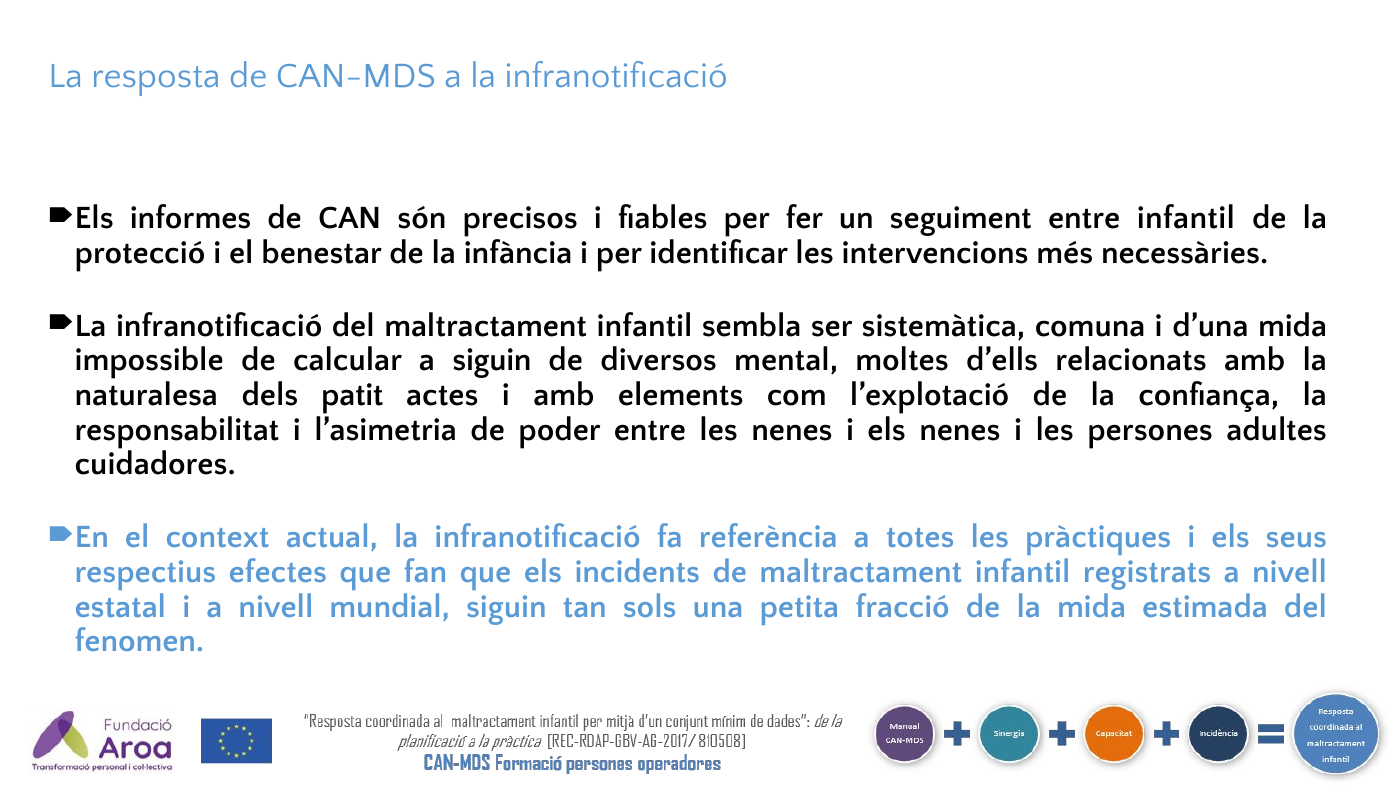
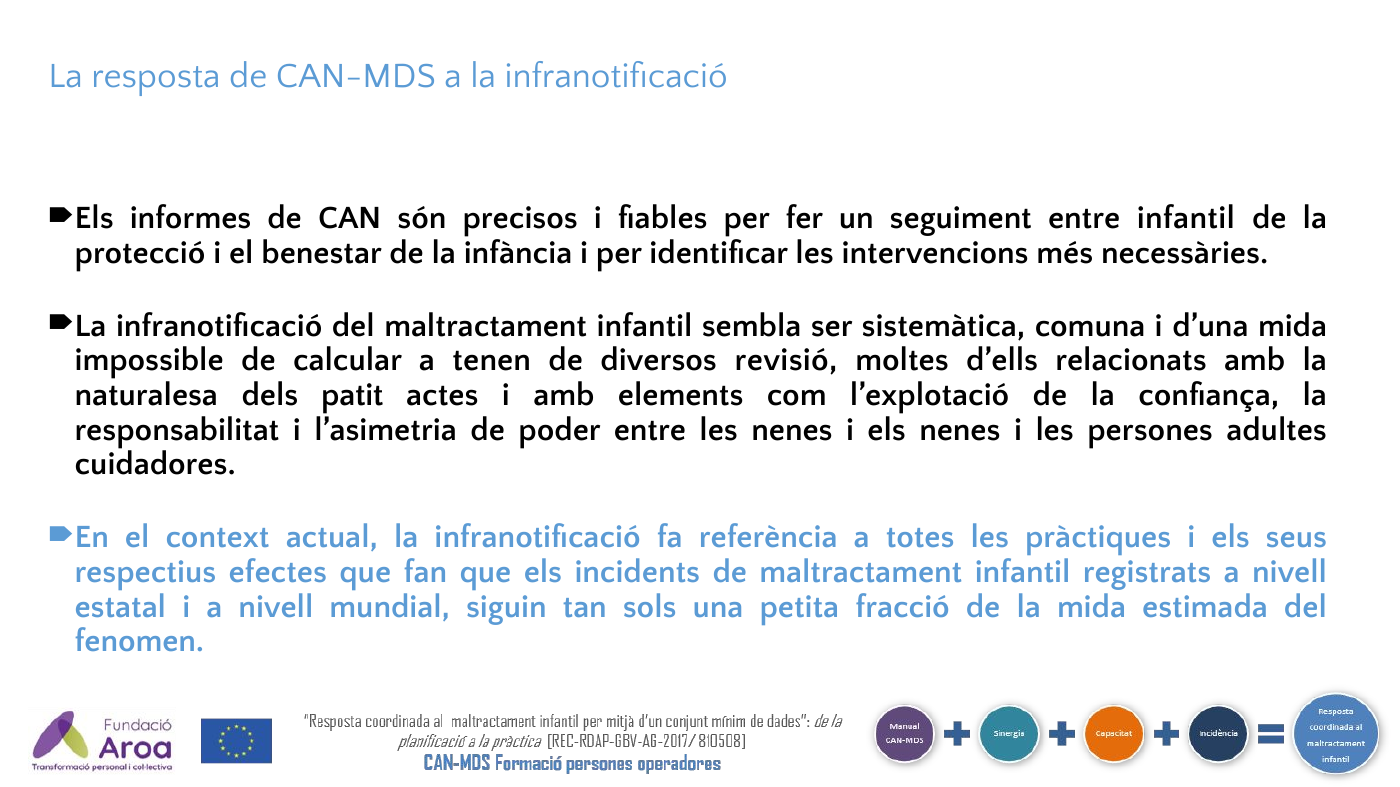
a siguin: siguin -> tenen (492, 361)
mental: mental -> revisió (786, 361)
